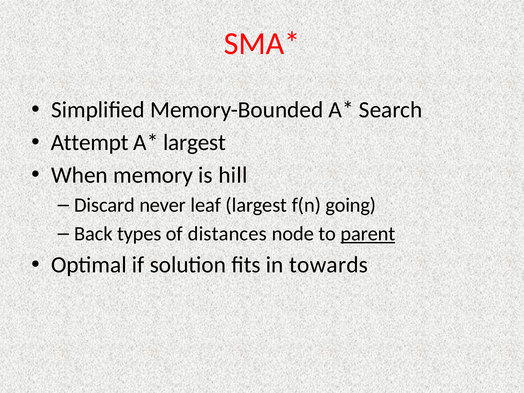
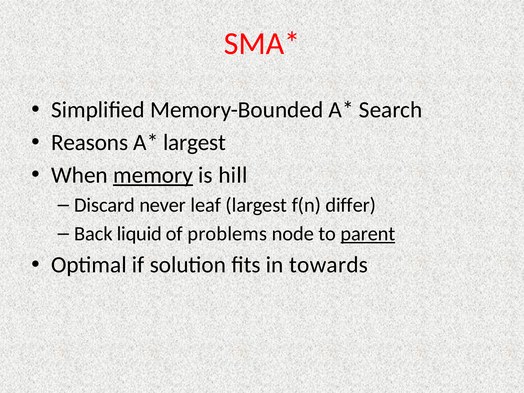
Attempt: Attempt -> Reasons (90, 143)
memory underline: none -> present (153, 175)
going: going -> differ (351, 205)
types: types -> liquid (139, 234)
distances: distances -> problems (227, 234)
